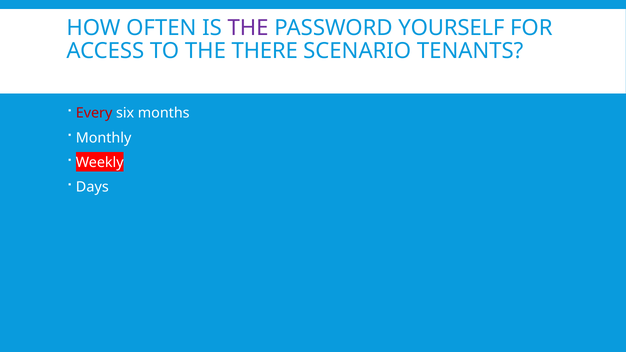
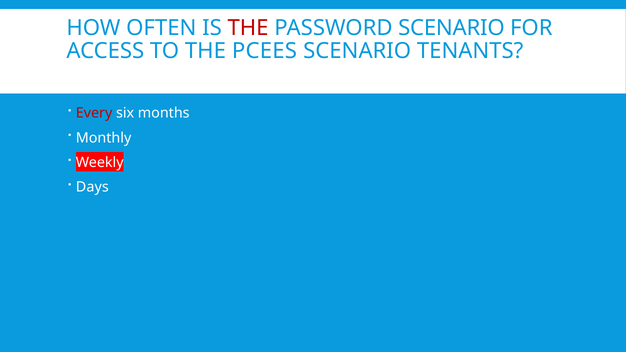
THE colour: purple -> red (248, 28)
PASSWORD YOURSELF: YOURSELF -> SCENARIO (451, 28)
THERE: THERE -> PCEES (264, 51)
